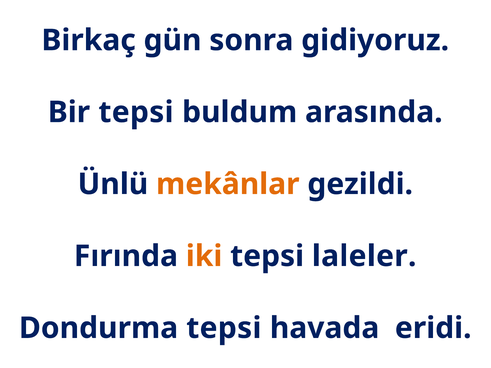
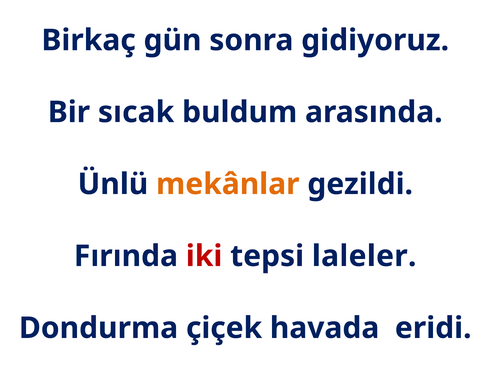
Bir tepsi: tepsi -> sıcak (136, 112)
iki colour: orange -> red (204, 256)
Dondurma tepsi: tepsi -> çiçek (224, 328)
